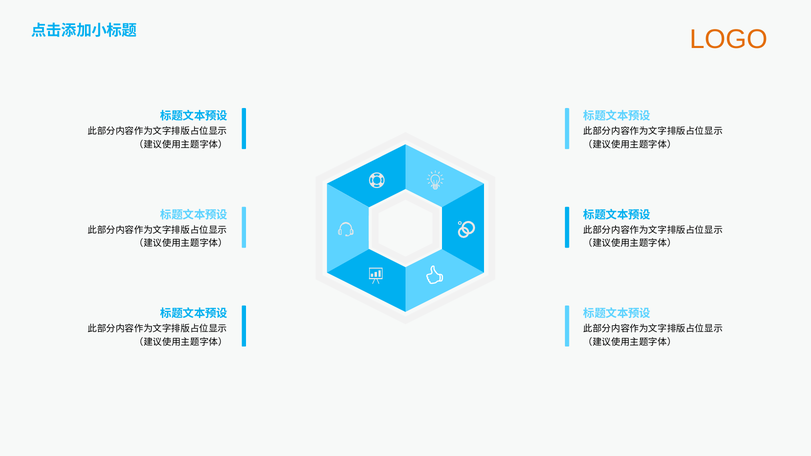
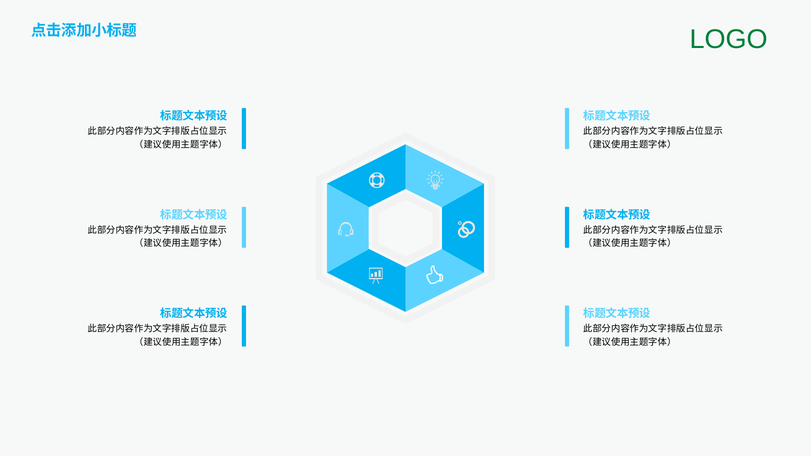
LOGO colour: orange -> green (729, 39)
